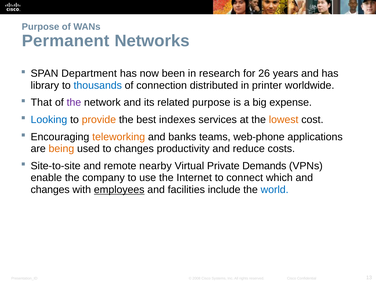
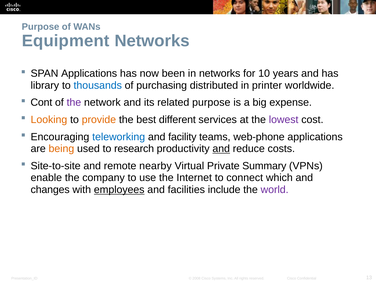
Permanent: Permanent -> Equipment (66, 41)
SPAN Department: Department -> Applications (89, 73)
in research: research -> networks (220, 73)
26: 26 -> 10 (264, 73)
connection: connection -> purchasing (162, 85)
That: That -> Cont (41, 103)
Looking colour: blue -> orange (49, 120)
indexes: indexes -> different (177, 120)
lowest colour: orange -> purple (284, 120)
teleworking colour: orange -> blue (119, 137)
banks: banks -> facility (182, 137)
to changes: changes -> research (134, 149)
and underline: none -> present (221, 149)
Demands: Demands -> Summary (264, 166)
world colour: blue -> purple (275, 190)
